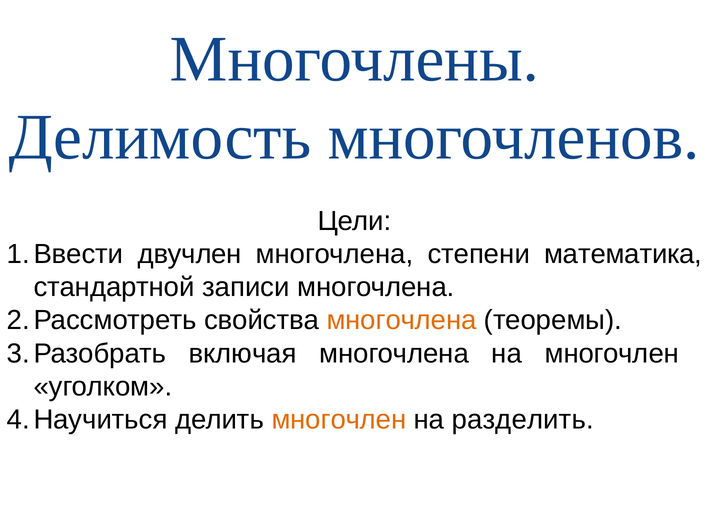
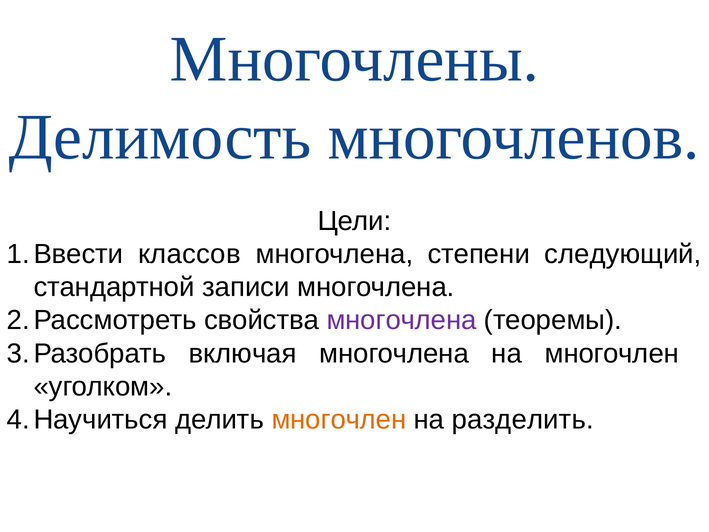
двучлен: двучлен -> классов (189, 254)
математика: математика -> следующий (623, 254)
многочлена colour: orange -> purple (401, 320)
